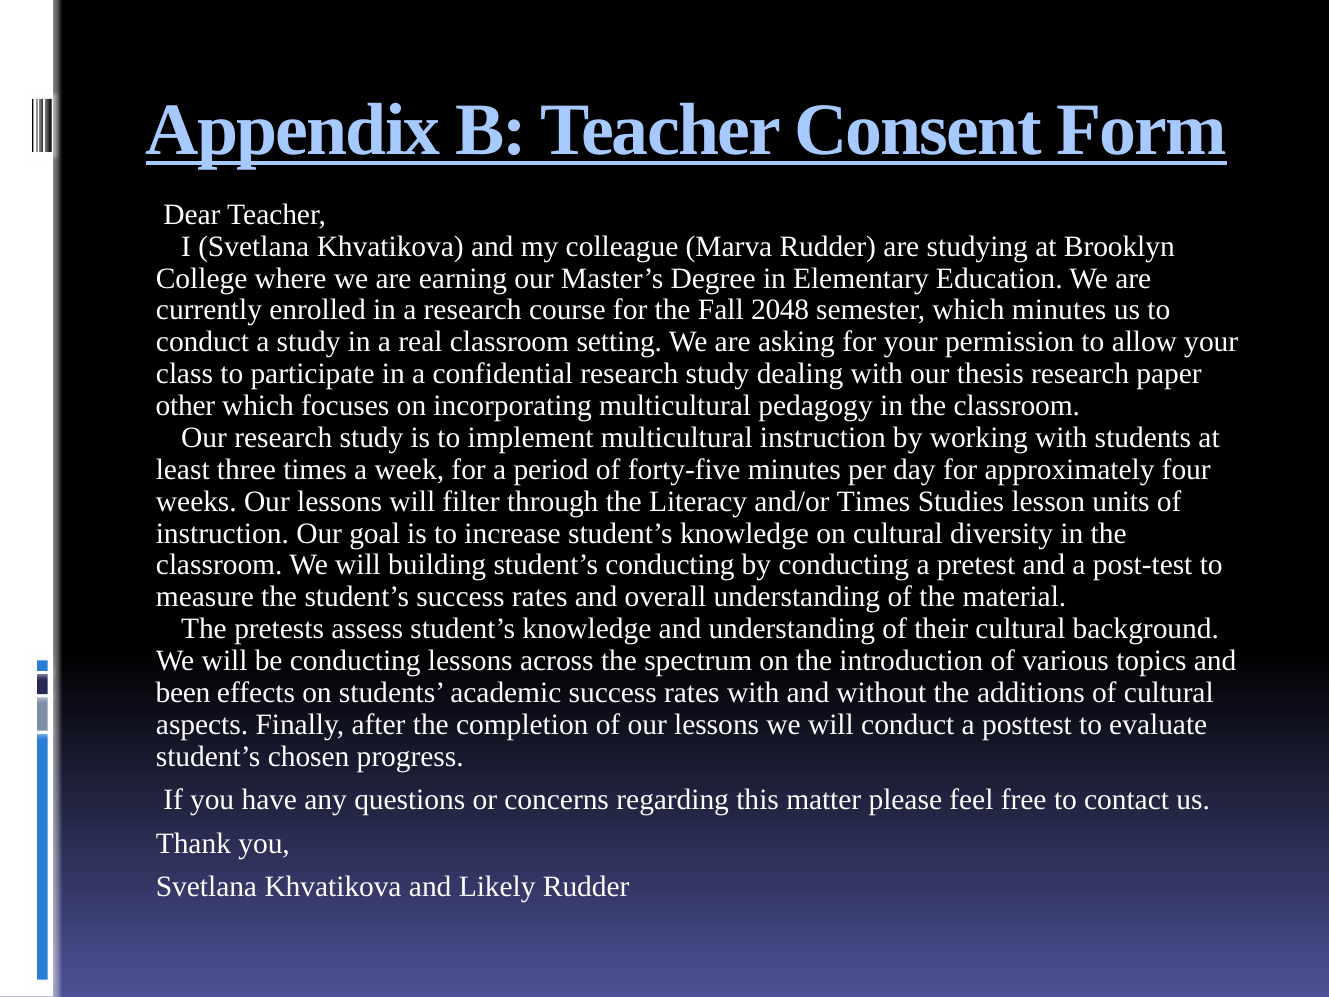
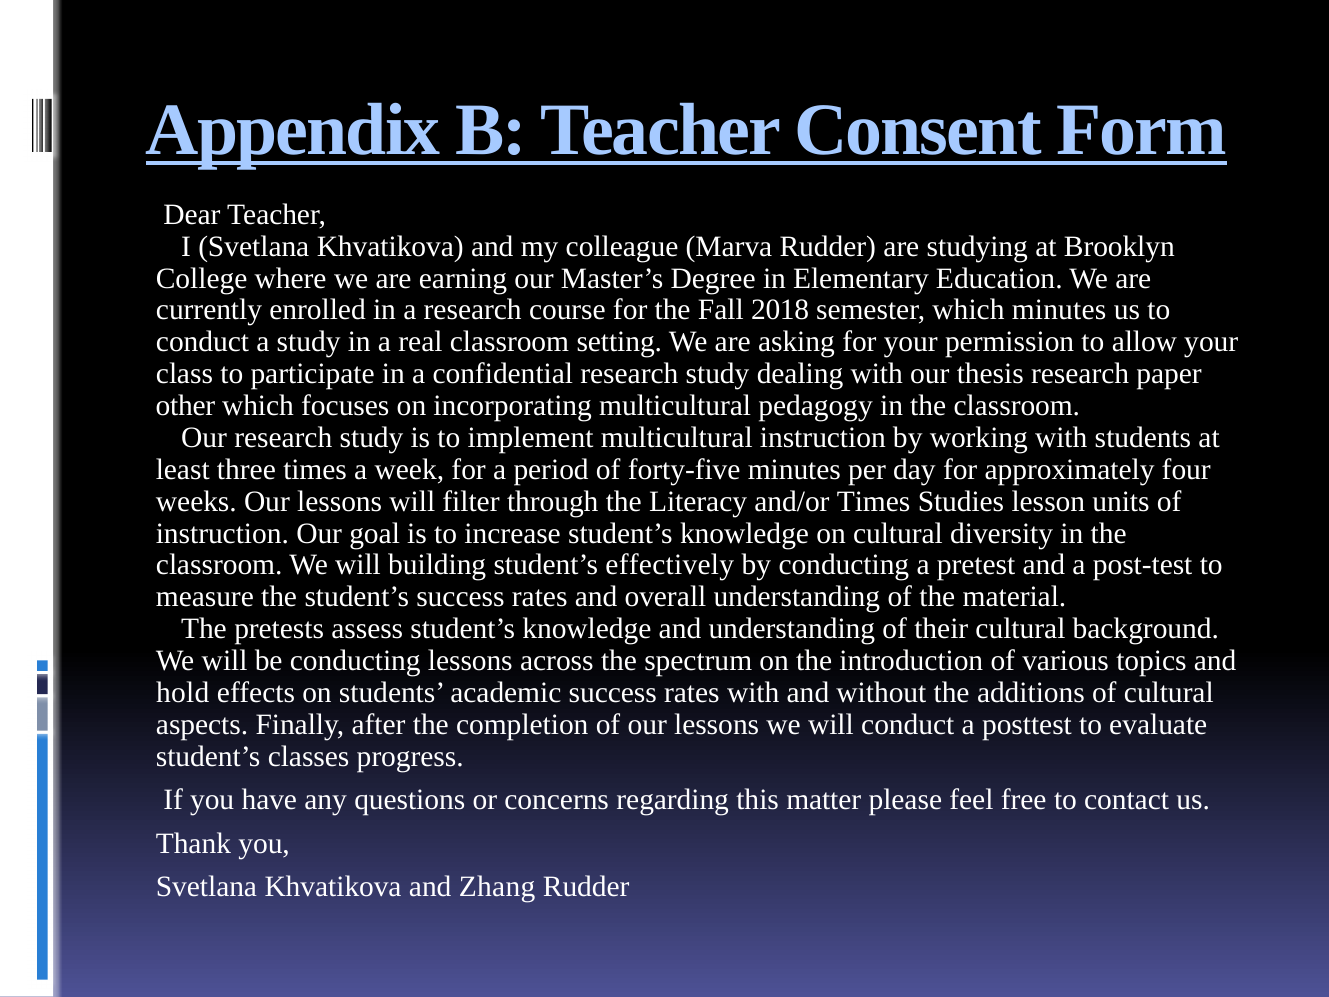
2048: 2048 -> 2018 (780, 310)
student’s conducting: conducting -> effectively (670, 565)
been: been -> hold (183, 693)
chosen: chosen -> classes (309, 756)
Likely: Likely -> Zhang (497, 887)
